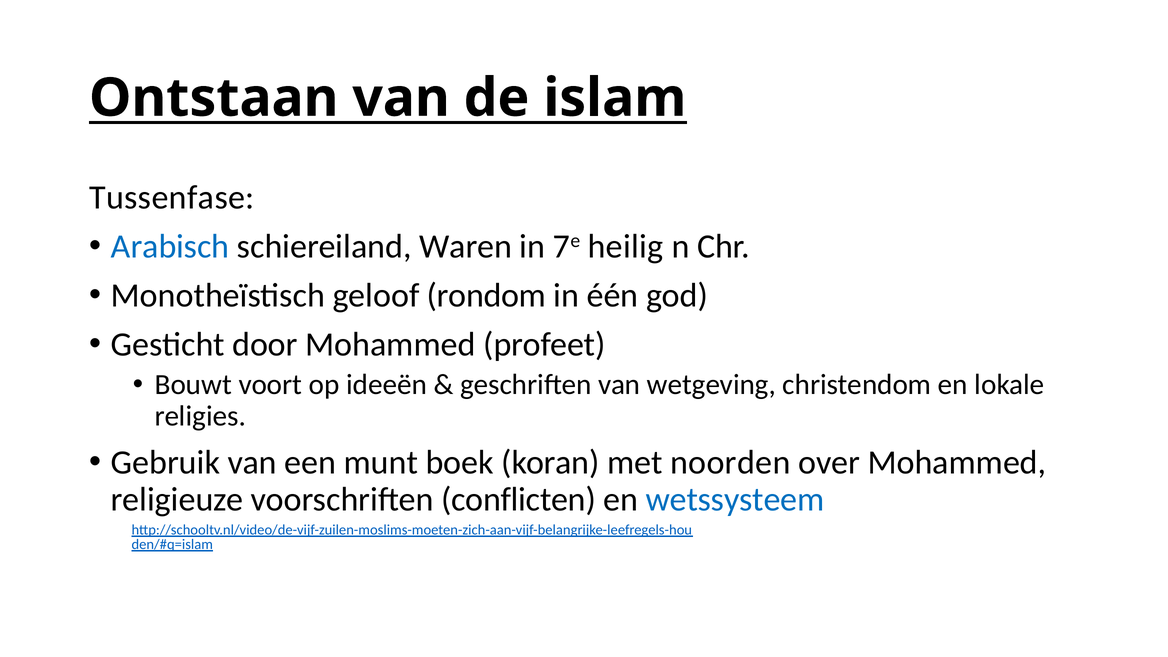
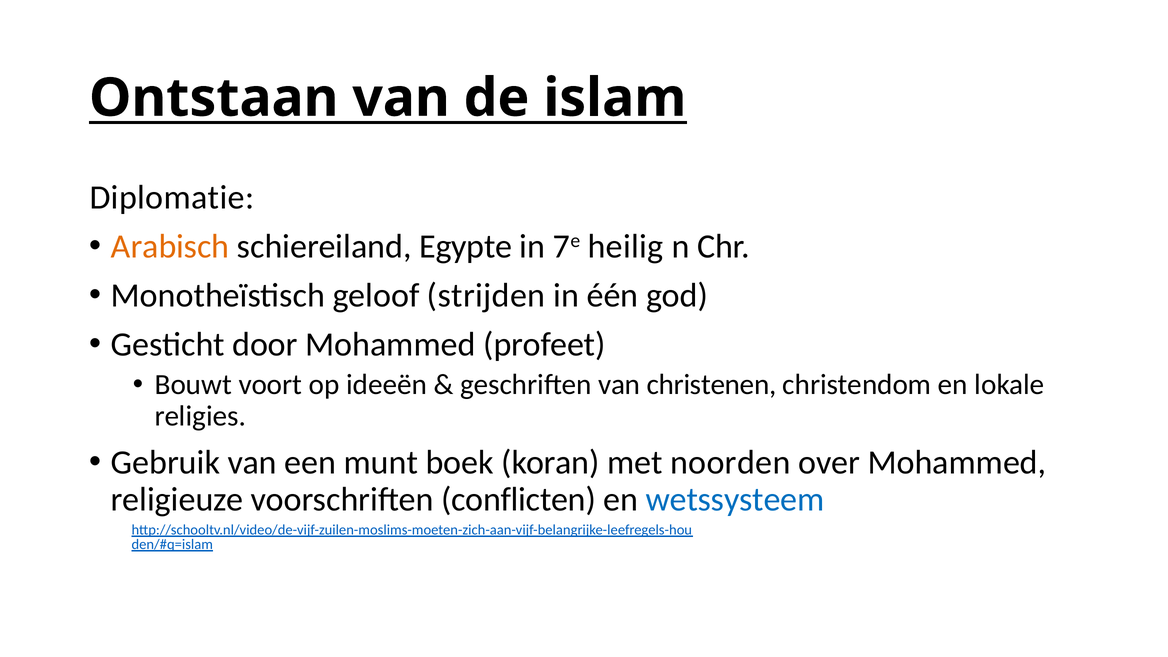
Tussenfase: Tussenfase -> Diplomatie (172, 197)
Arabisch colour: blue -> orange (170, 246)
Waren: Waren -> Egypte (466, 246)
rondom: rondom -> strijden (486, 295)
wetgeving: wetgeving -> christenen (712, 385)
